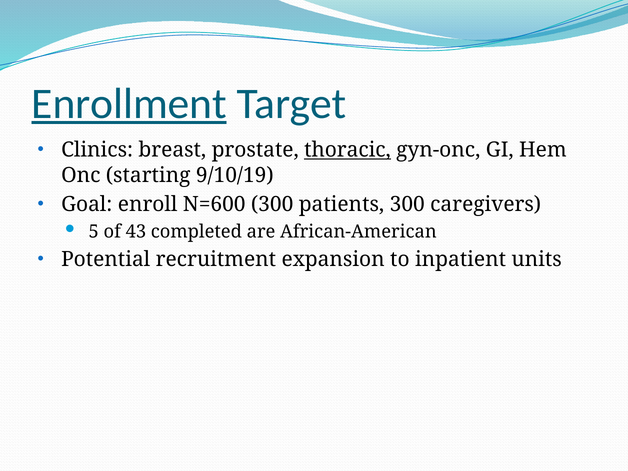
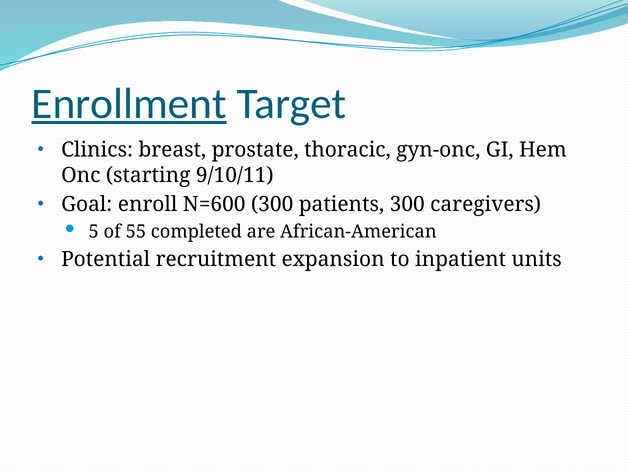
thoracic underline: present -> none (348, 150)
9/10/19: 9/10/19 -> 9/10/11 (235, 175)
43: 43 -> 55 (136, 231)
